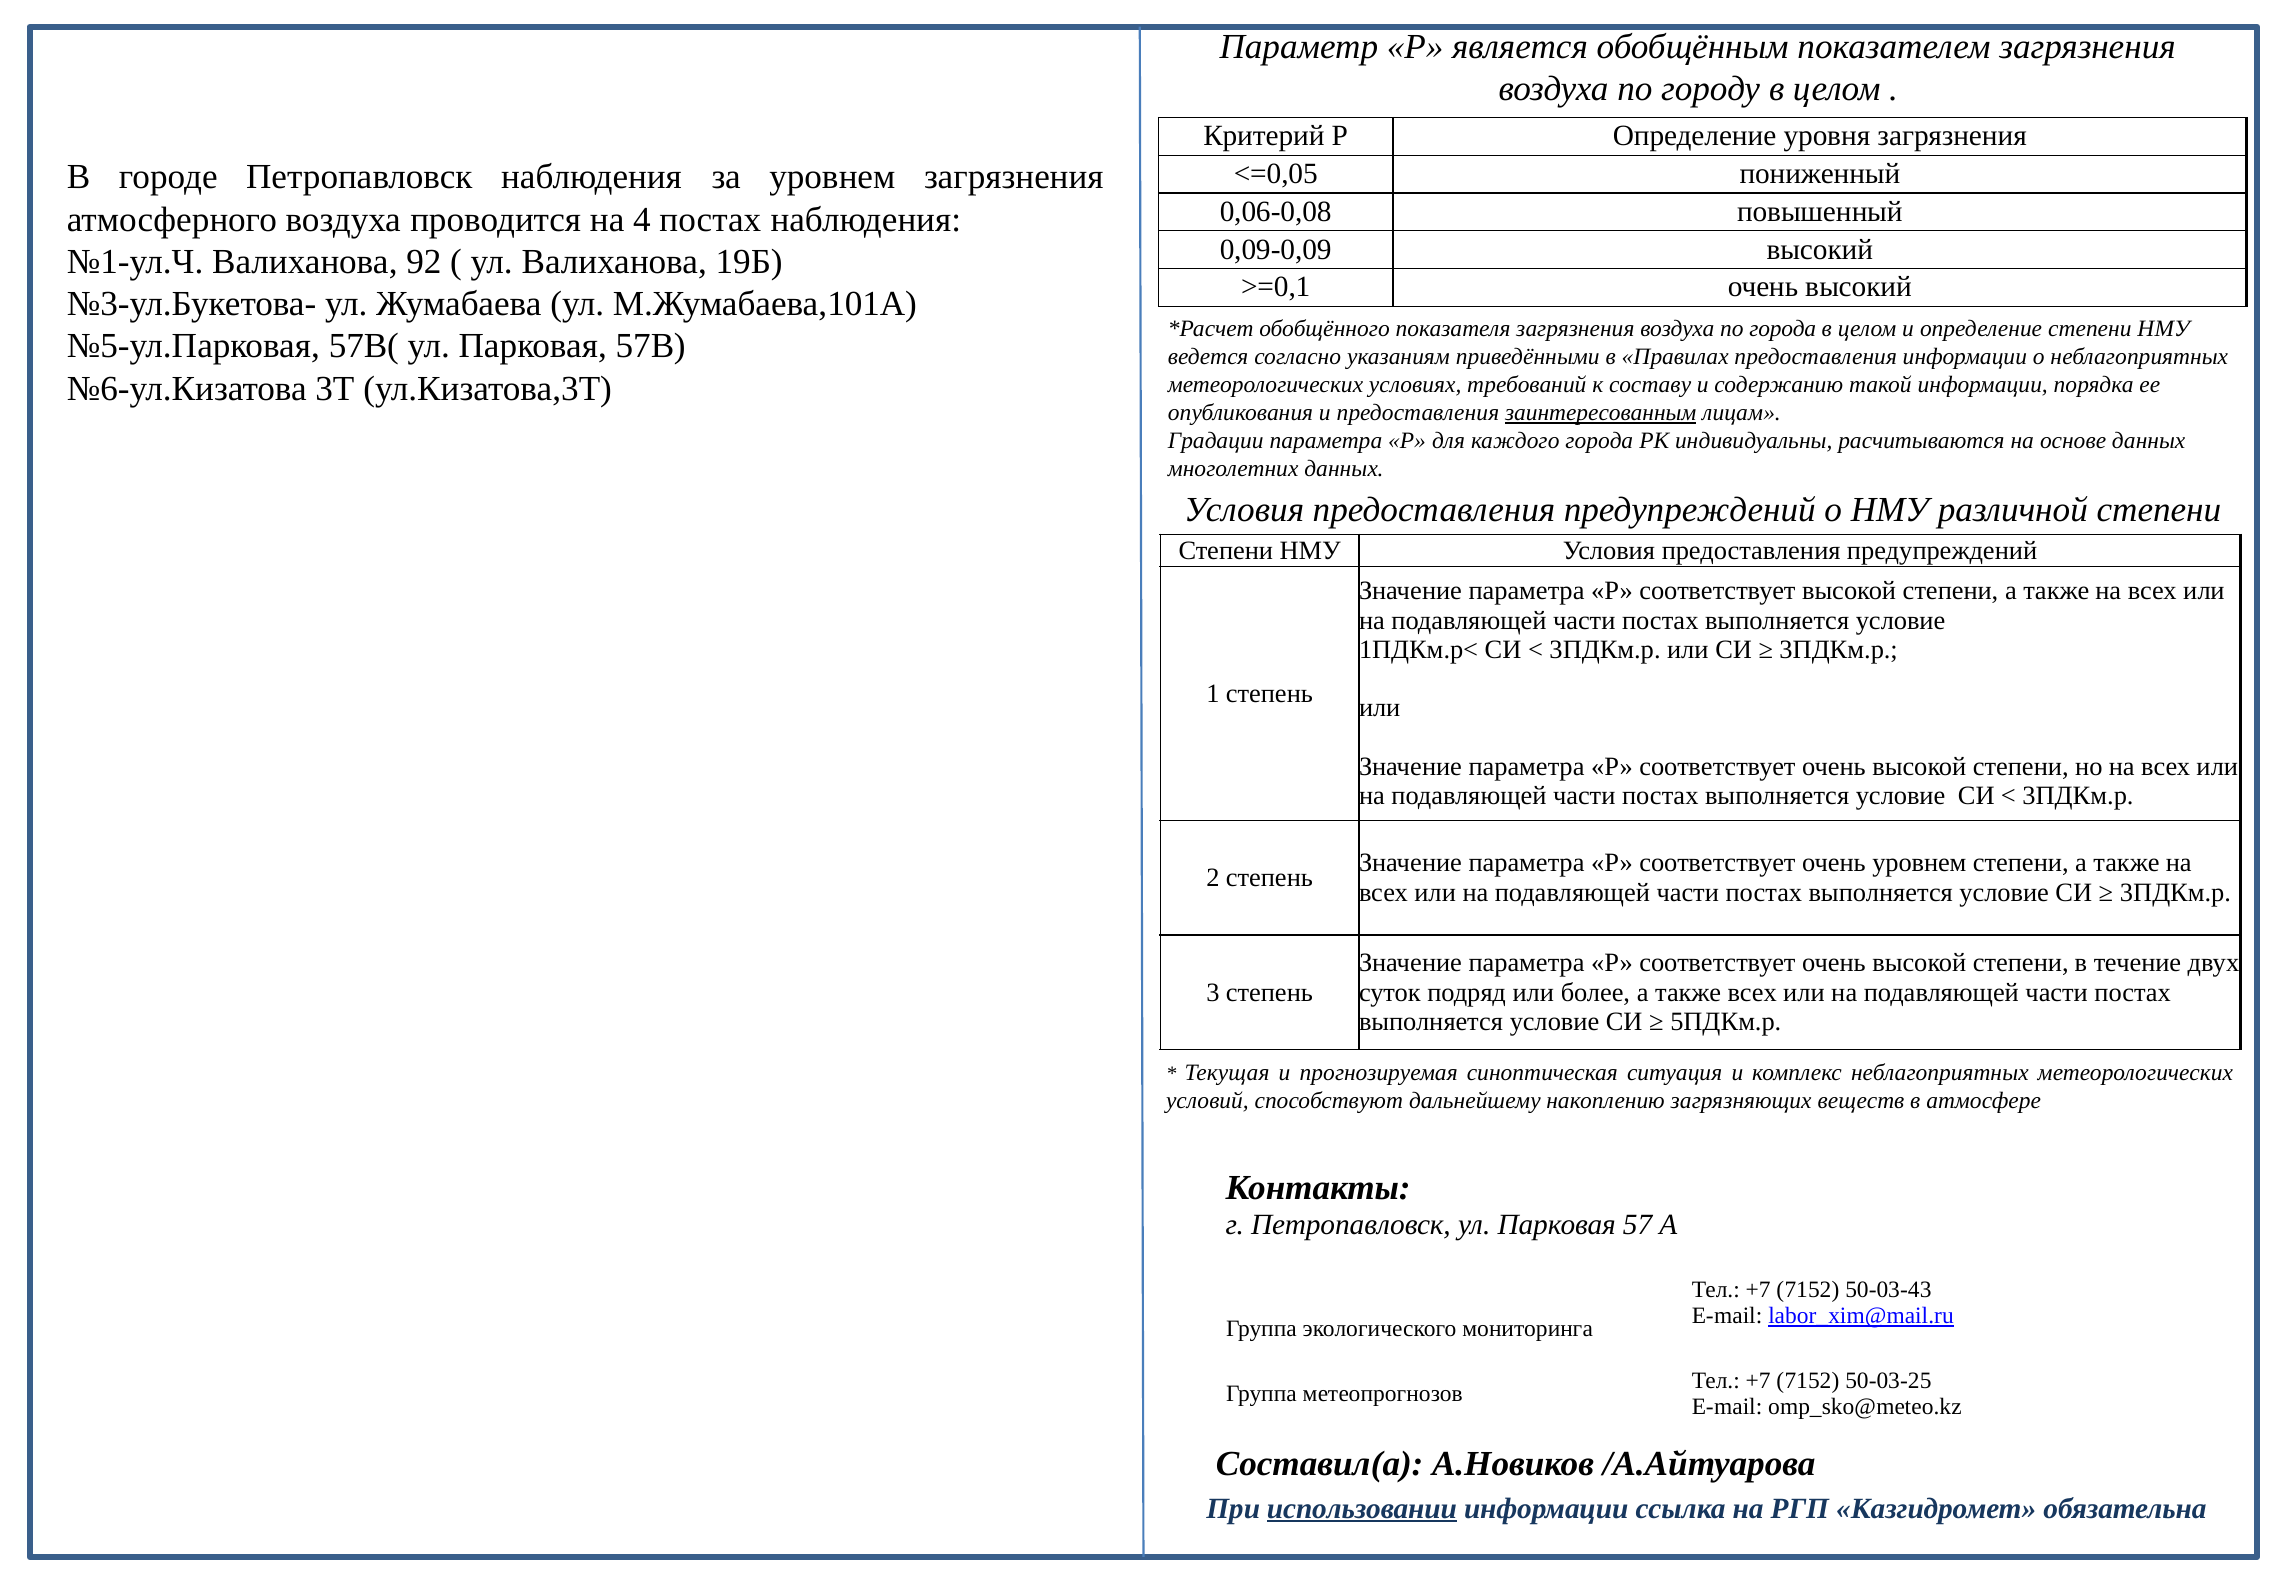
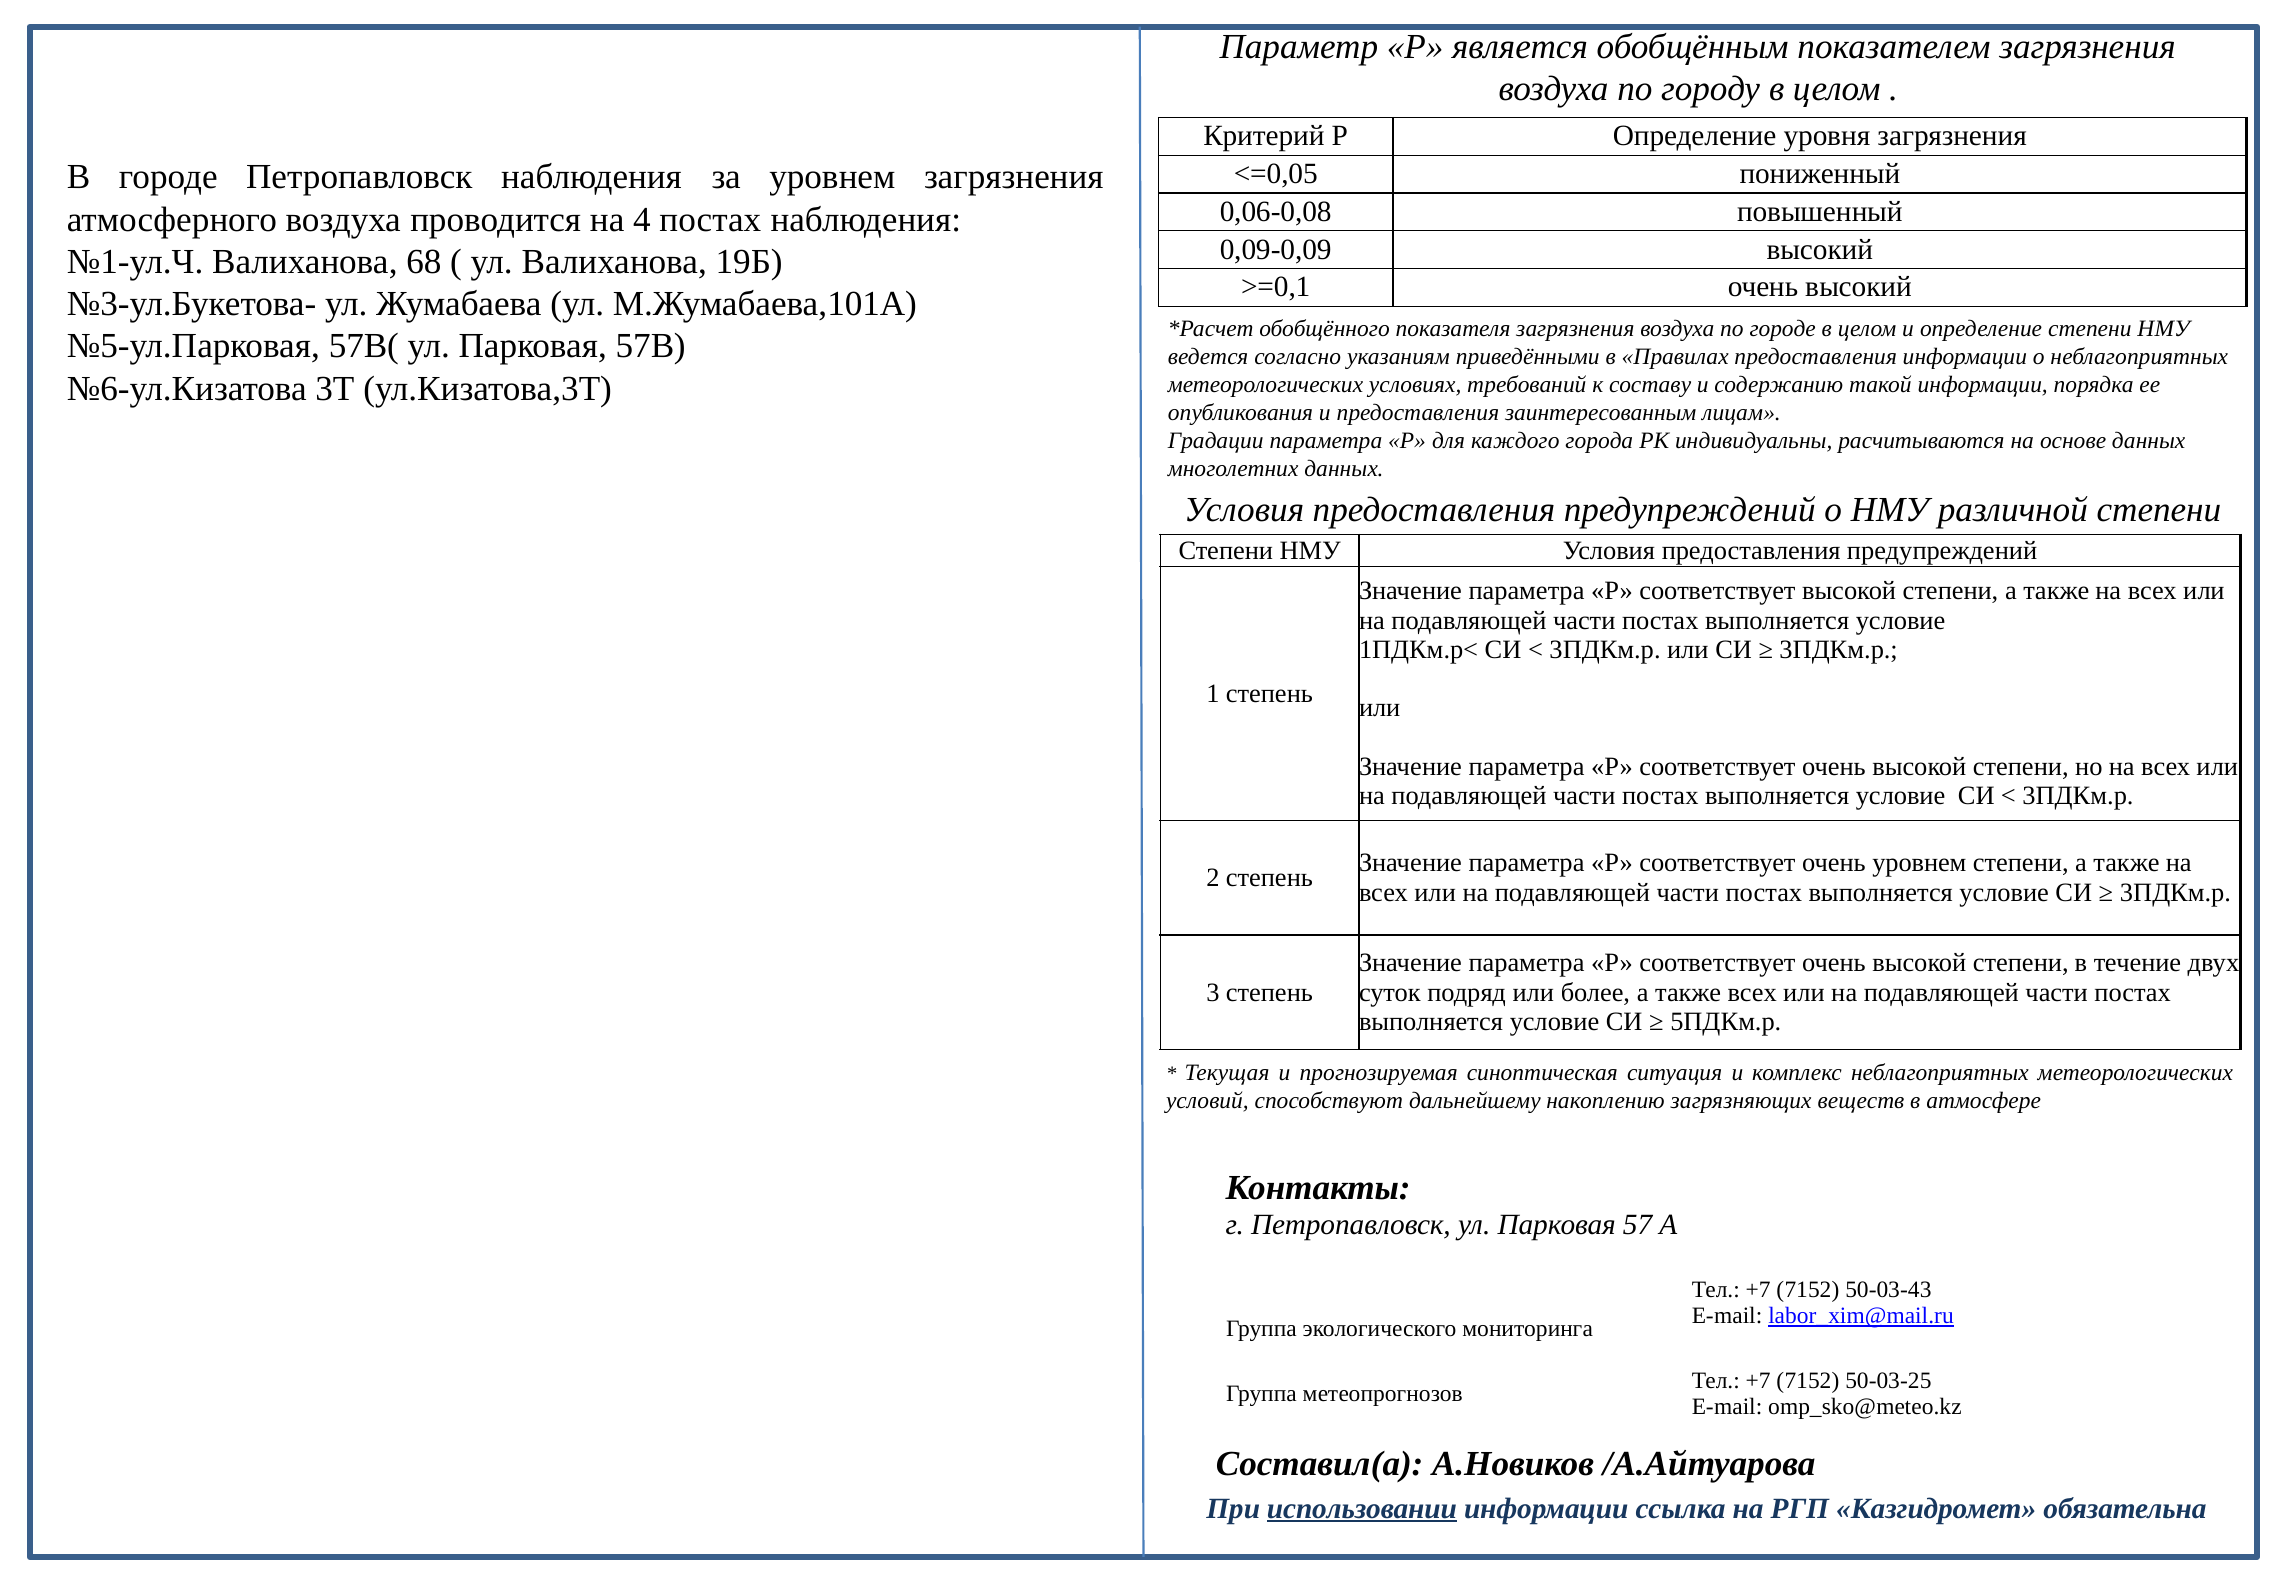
92: 92 -> 68 (424, 262)
по города: города -> городе (1783, 329)
заинтересованным underline: present -> none (1601, 413)
